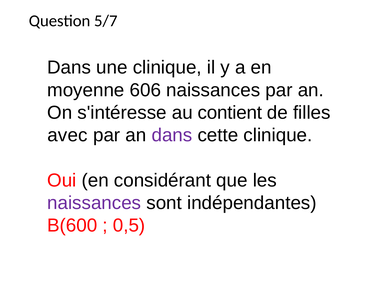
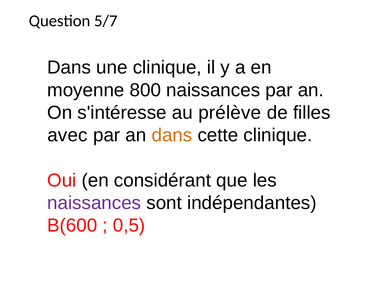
606: 606 -> 800 (145, 90)
contient: contient -> prélève (230, 113)
dans colour: purple -> orange (172, 135)
